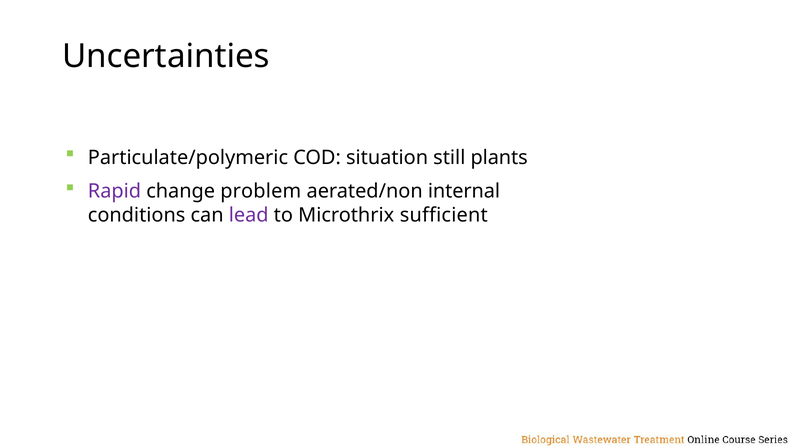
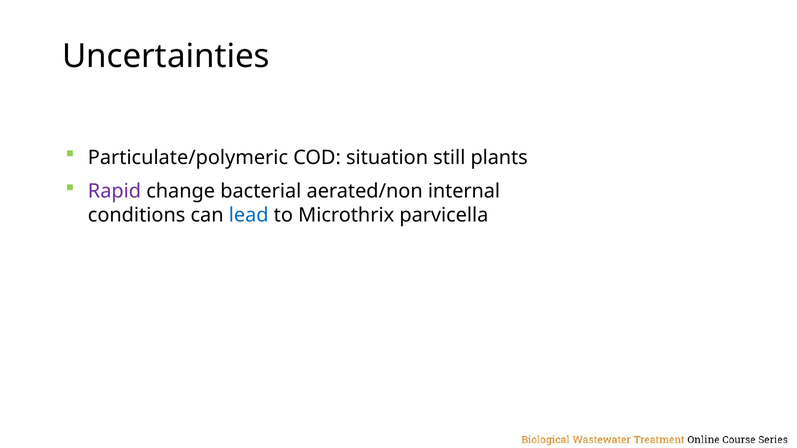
problem: problem -> bacterial (261, 191)
lead colour: purple -> blue (249, 215)
sufficient: sufficient -> parvicella (444, 215)
